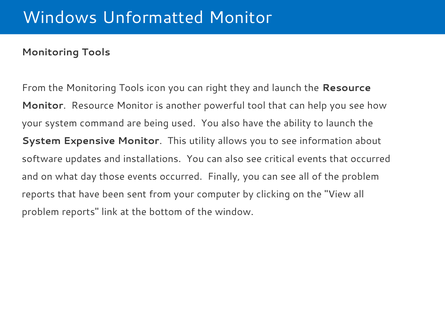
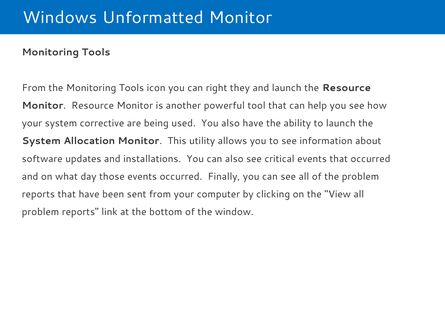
command: command -> corrective (102, 124)
Expensive: Expensive -> Allocation (89, 141)
